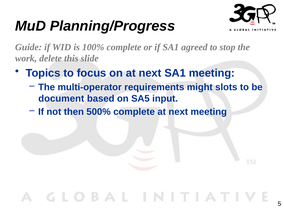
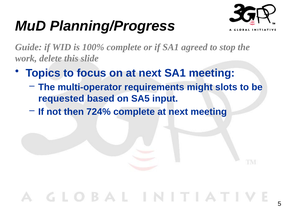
document: document -> requested (61, 99)
500%: 500% -> 724% (99, 112)
